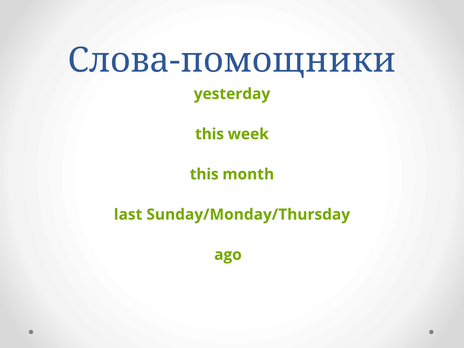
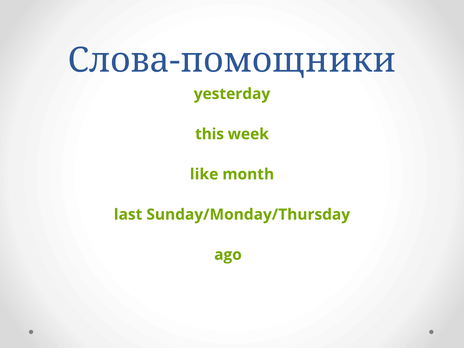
this: this -> like (204, 174)
